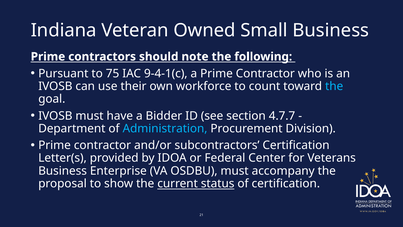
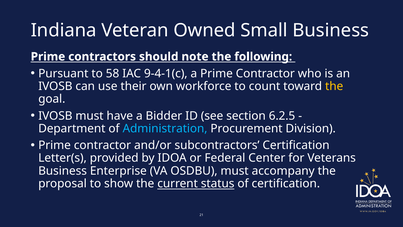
75: 75 -> 58 (113, 73)
the colour: light blue -> yellow (334, 86)
4.7.7: 4.7.7 -> 6.2.5 (282, 116)
